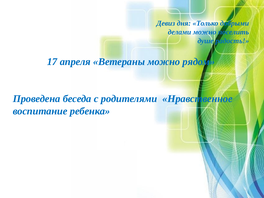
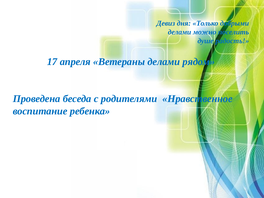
Ветераны можно: можно -> делами (164, 62)
